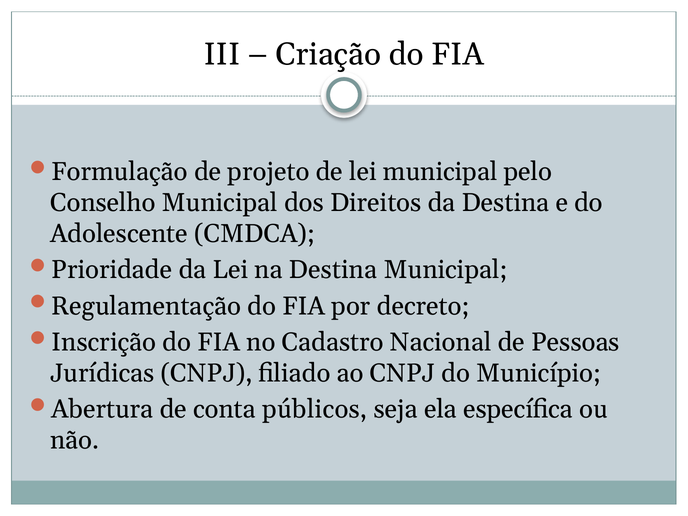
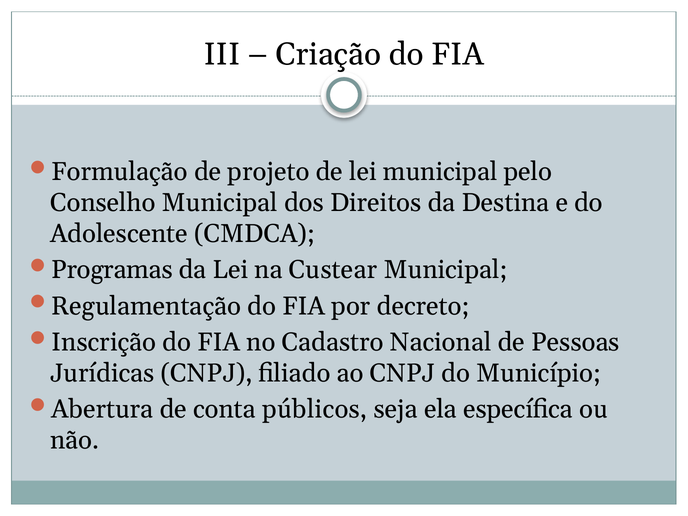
Prioridade: Prioridade -> Programas (112, 270)
na Destina: Destina -> Custear (333, 270)
